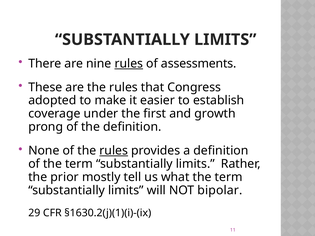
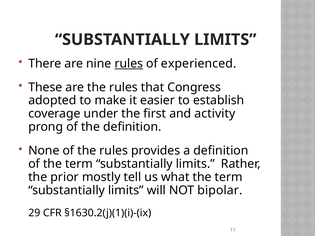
assessments: assessments -> experienced (199, 64)
growth: growth -> activity (215, 114)
rules underline: present -> none (114, 151)
